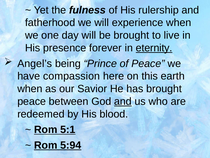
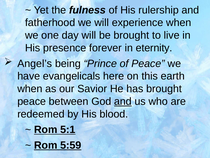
eternity underline: present -> none (154, 48)
compassion: compassion -> evangelicals (72, 76)
5:94: 5:94 -> 5:59 (71, 145)
